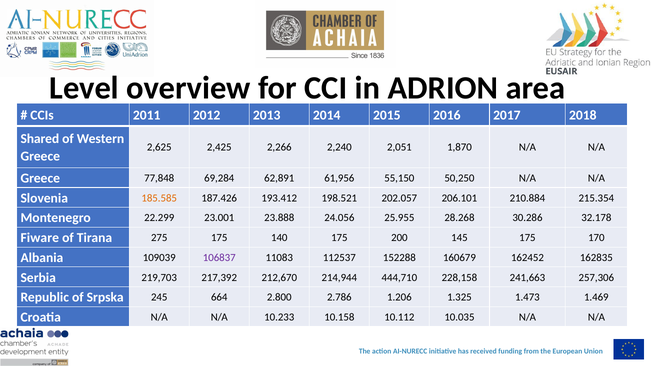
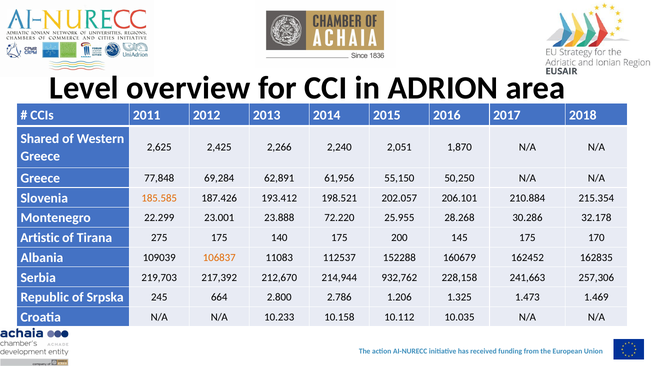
24.056: 24.056 -> 72.220 (339, 218)
Fiware: Fiware -> Artistic (40, 238)
106837 colour: purple -> orange (219, 258)
444,710: 444,710 -> 932,762 (399, 278)
